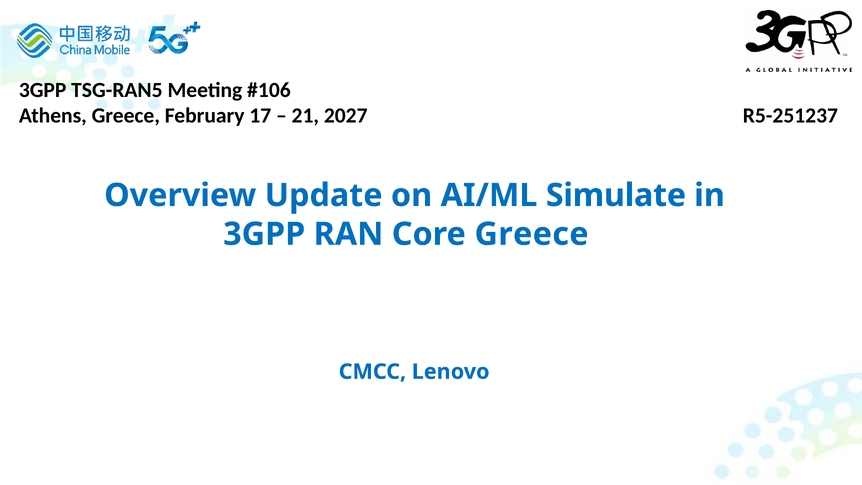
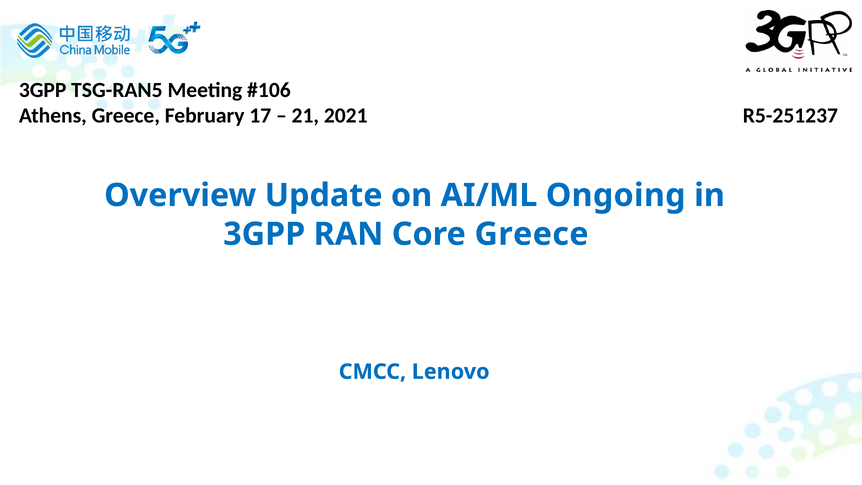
2027: 2027 -> 2021 (346, 116)
Simulate: Simulate -> Ongoing (616, 195)
